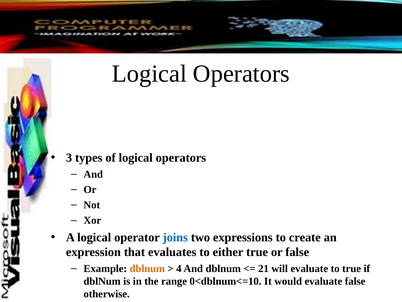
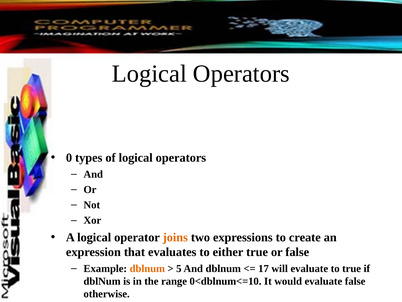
3: 3 -> 0 (69, 158)
joins colour: blue -> orange (175, 237)
4: 4 -> 5 (179, 268)
21: 21 -> 17 (264, 268)
